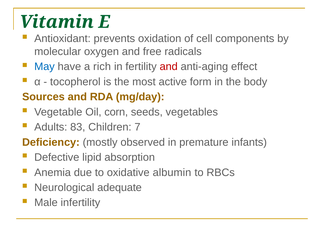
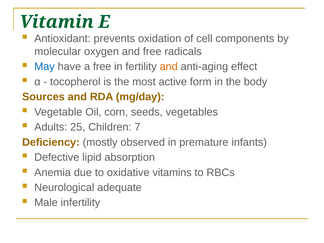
a rich: rich -> free (102, 67)
and colour: red -> orange (169, 67)
83: 83 -> 25 (78, 127)
albumin: albumin -> vitamins (172, 172)
